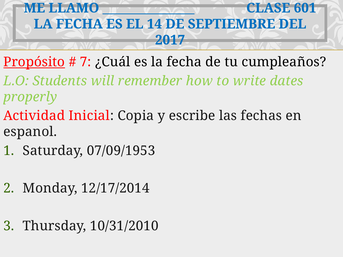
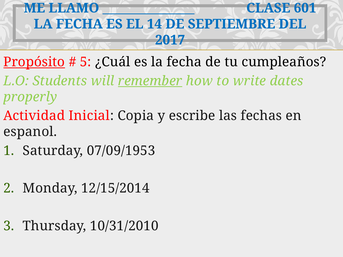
7: 7 -> 5 (86, 62)
remember underline: none -> present (150, 81)
12/17/2014: 12/17/2014 -> 12/15/2014 (115, 189)
